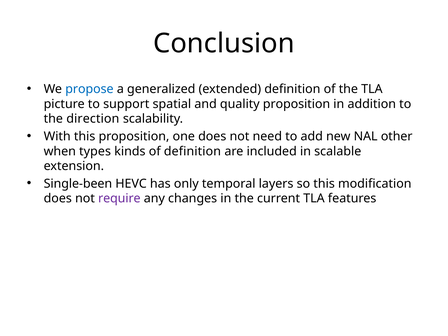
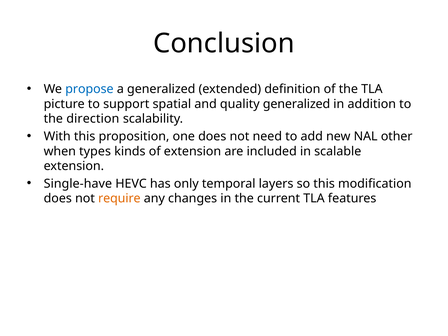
quality proposition: proposition -> generalized (297, 104)
of definition: definition -> extension (192, 151)
Single-been: Single-been -> Single-have (78, 184)
require colour: purple -> orange (119, 199)
